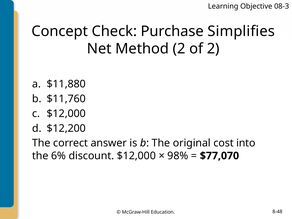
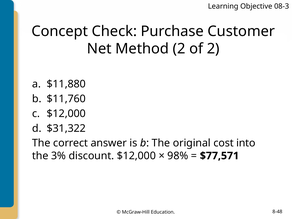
Simplifies: Simplifies -> Customer (241, 31)
$12,200: $12,200 -> $31,322 (66, 128)
6%: 6% -> 3% (59, 156)
$77,070: $77,070 -> $77,571 (219, 156)
